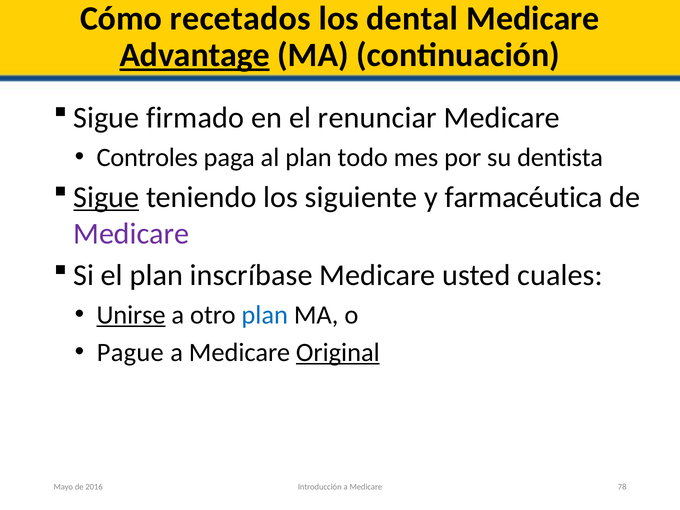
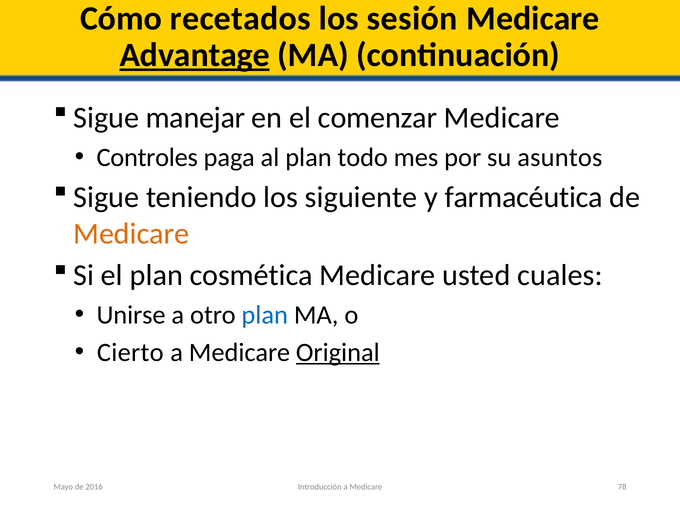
dental: dental -> sesión (412, 18)
firmado: firmado -> manejar (195, 118)
renunciar: renunciar -> comenzar (378, 118)
dentista: dentista -> asuntos (560, 157)
Sigue underline: present -> none (106, 197)
Medicare colour: purple -> orange (131, 234)
inscríbase: inscríbase -> cosmética (251, 275)
Unirse underline: present -> none (131, 315)
Pague: Pague -> Cierto (130, 352)
